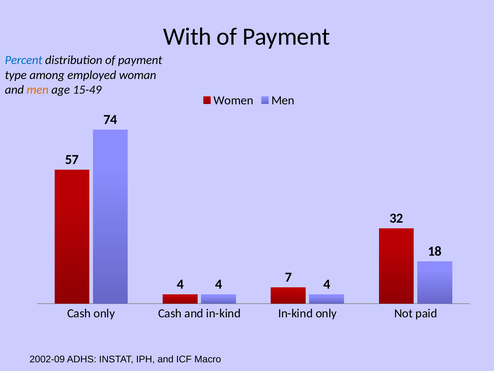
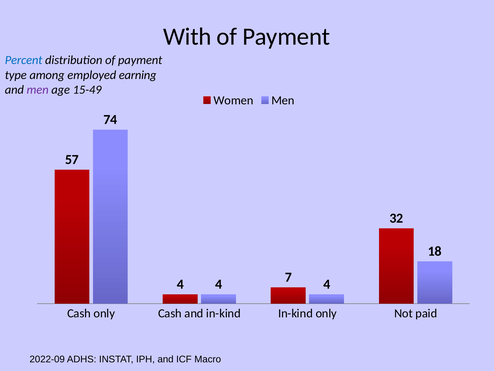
woman: woman -> earning (138, 75)
men colour: orange -> purple (38, 90)
2002-09: 2002-09 -> 2022-09 (47, 359)
